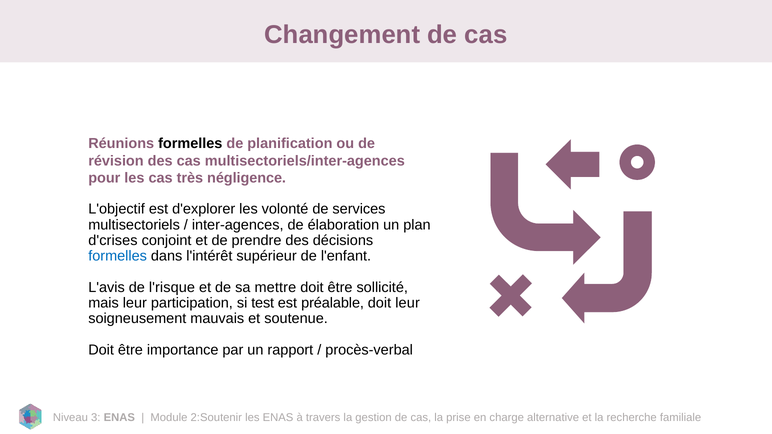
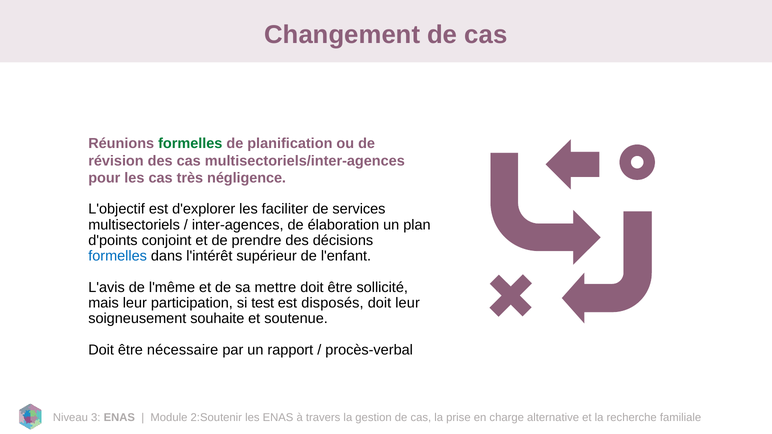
formelles colour: black -> green (190, 144)
volonté: volonté -> faciliter (285, 209)
d'crises: d'crises -> d'points (113, 241)
l'risque: l'risque -> l'même (172, 287)
préalable: préalable -> disposés (332, 303)
mauvais: mauvais -> souhaite (217, 319)
importance: importance -> nécessaire (183, 350)
